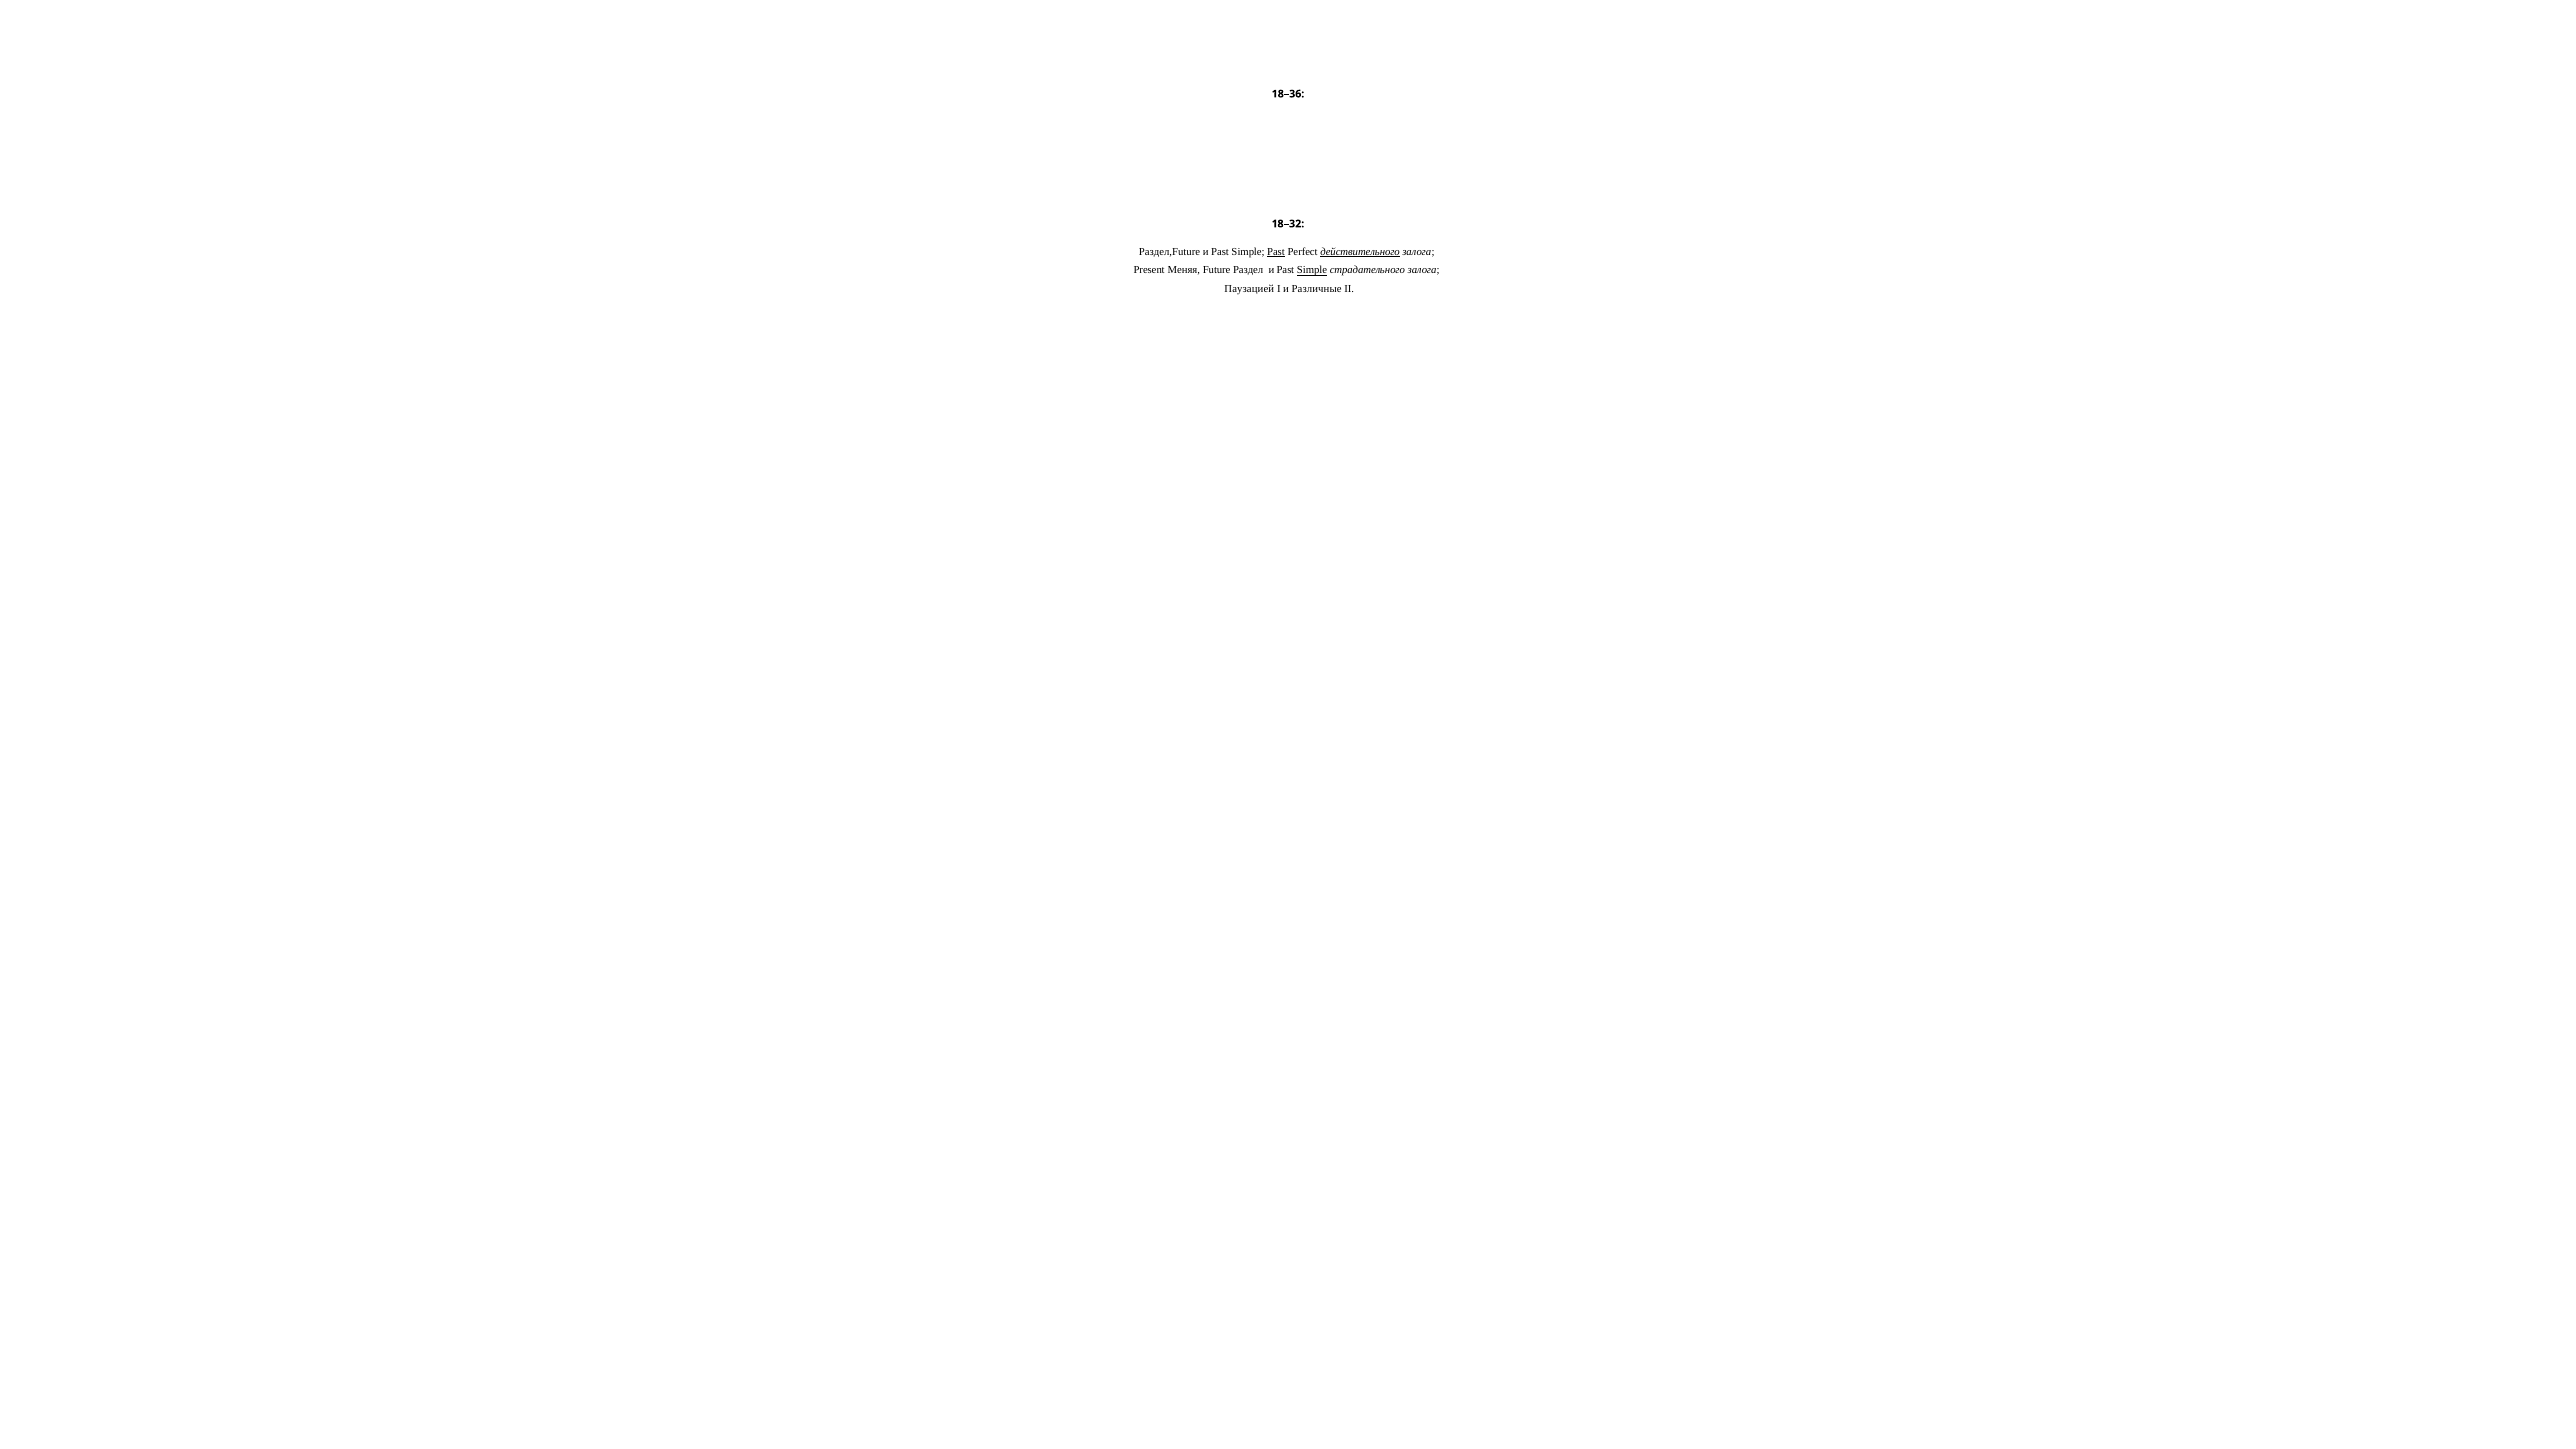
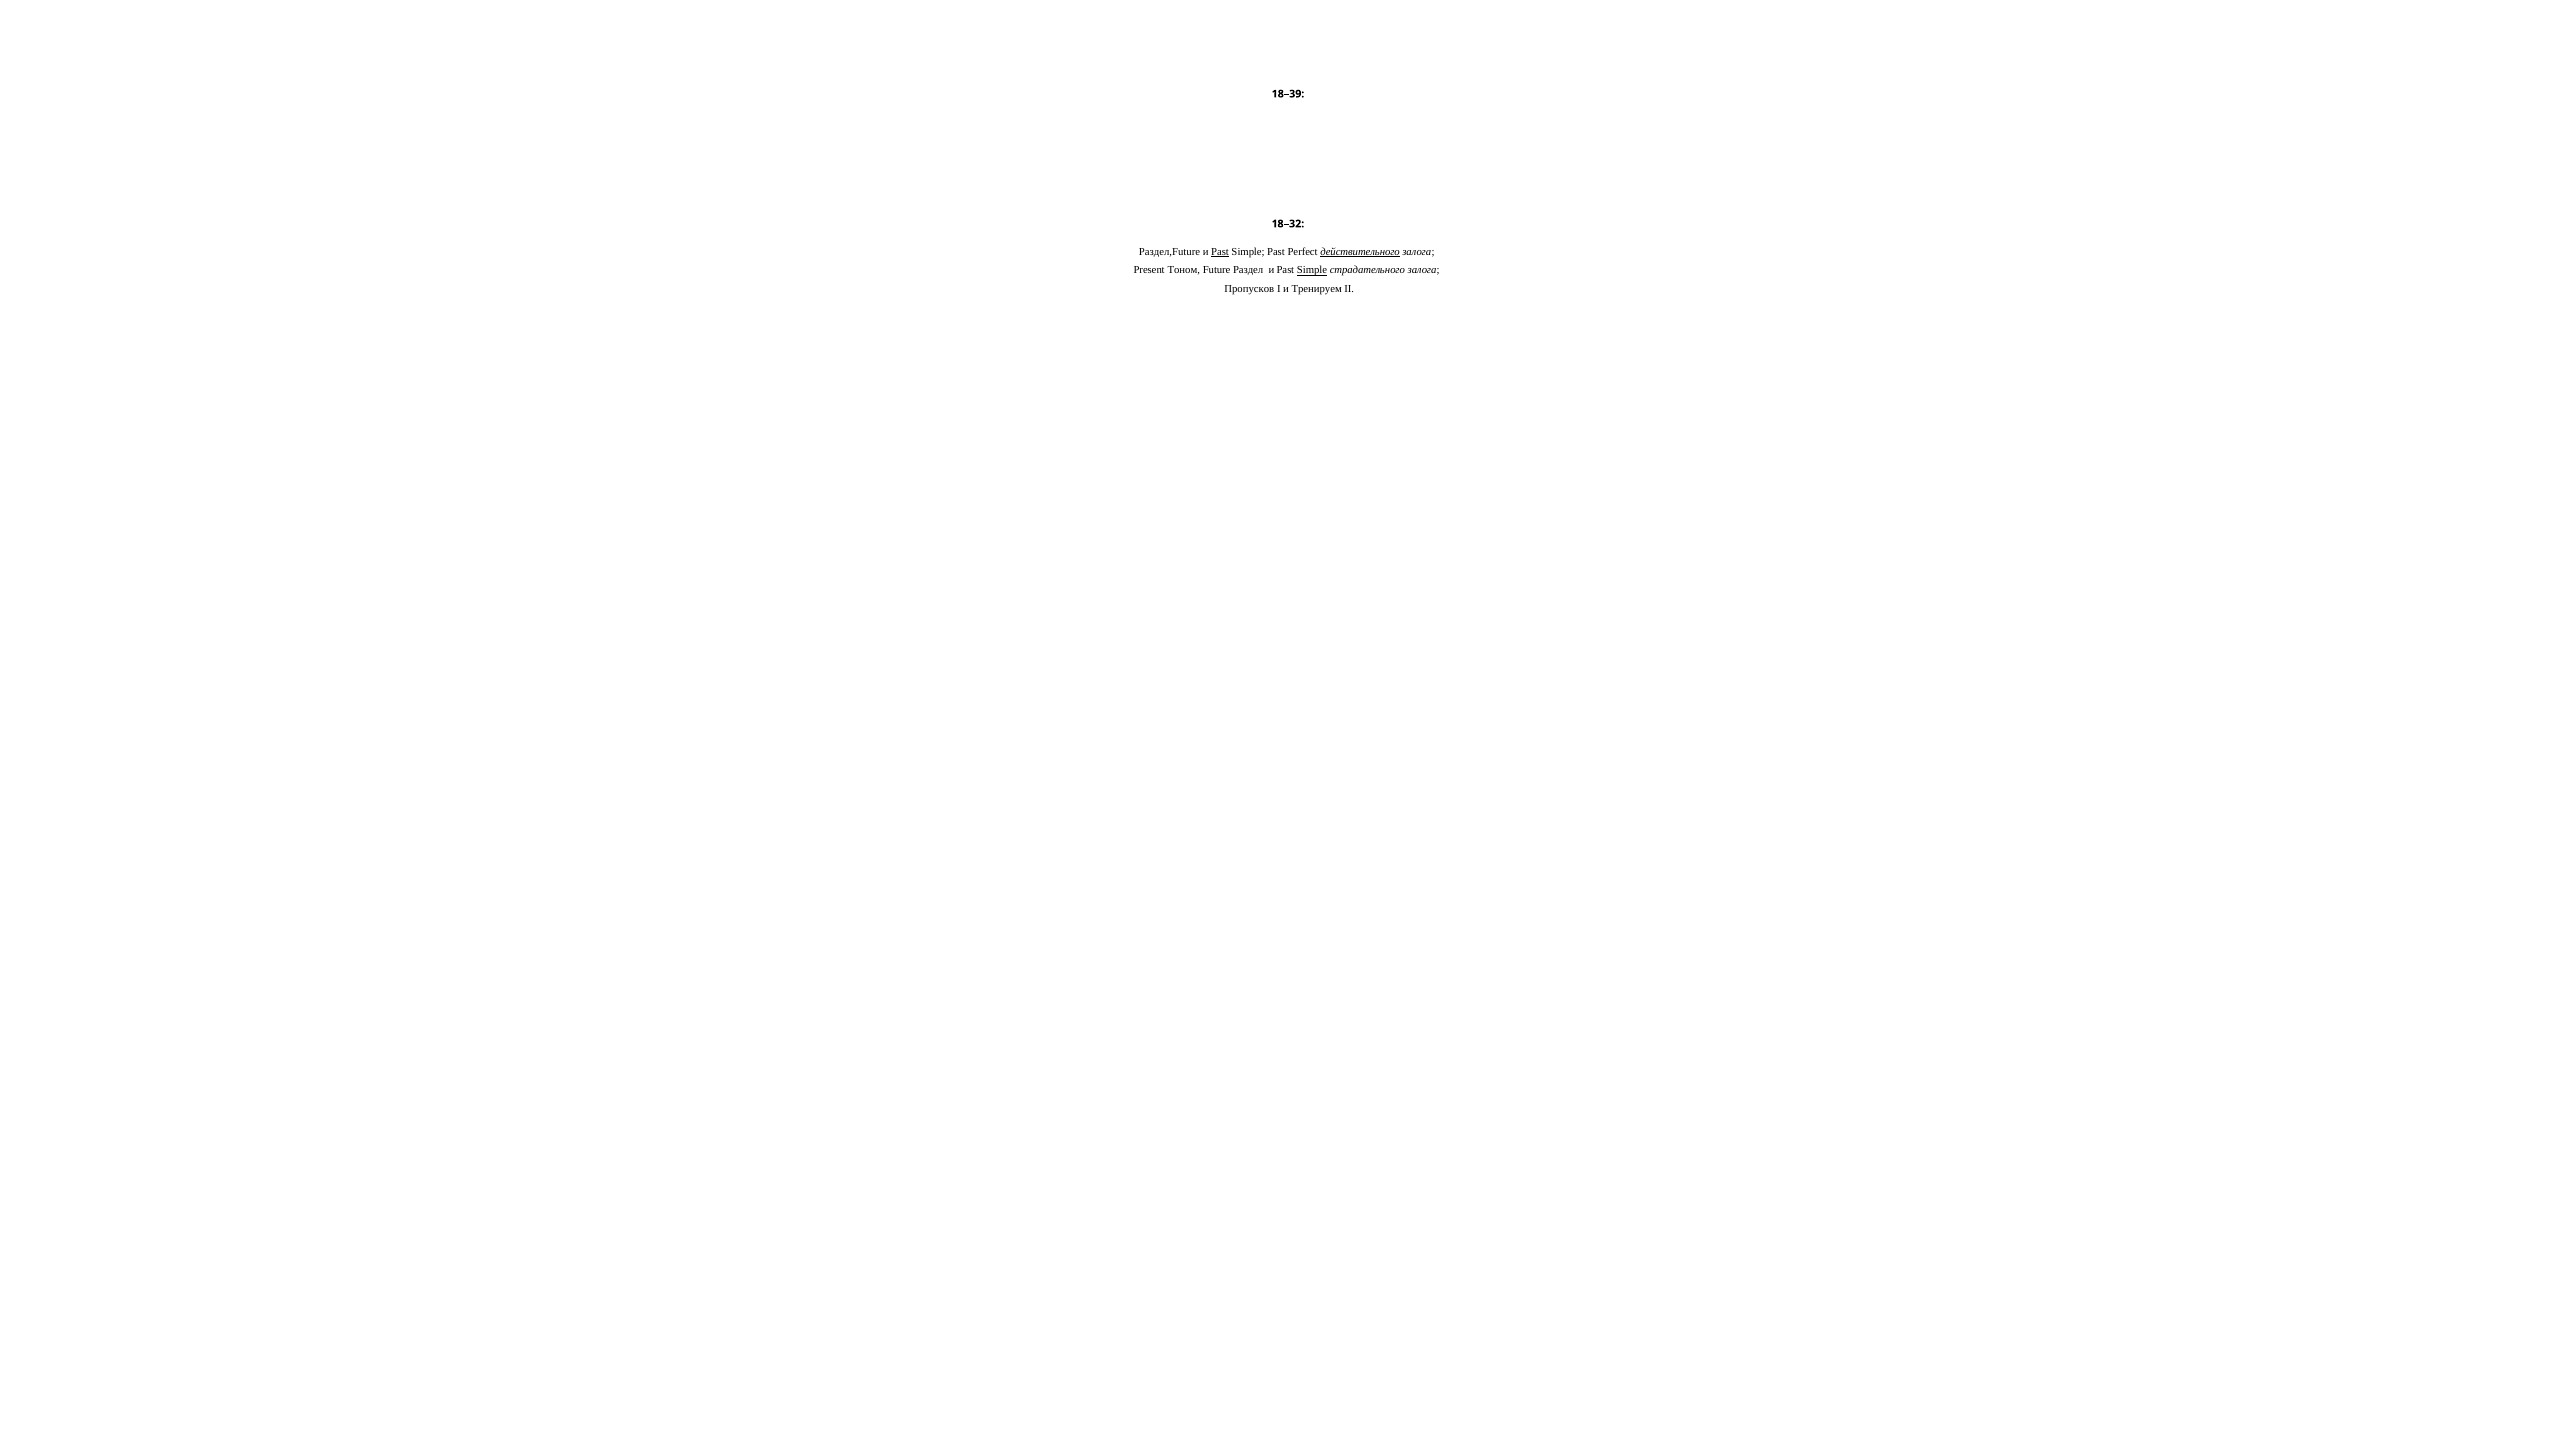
18–36: 18–36 -> 18–39 (1288, 94)
Past underline: none -> present (1220, 252)
Past underline: present -> none (1276, 252)
Меняя: Меняя -> Тоном (1184, 270)
Паузацией: Паузацией -> Пропусков (1249, 289)
Различные: Различные -> Тренируем (1317, 289)
